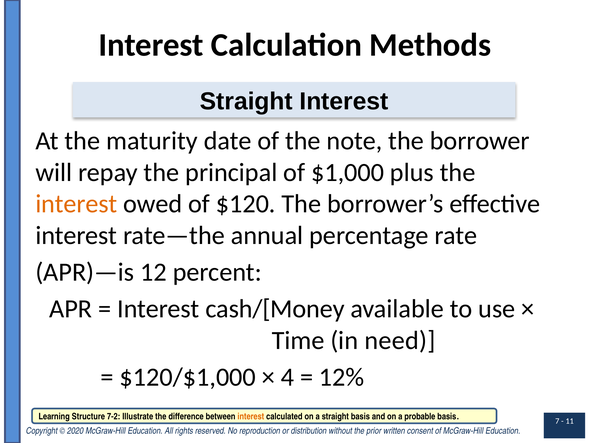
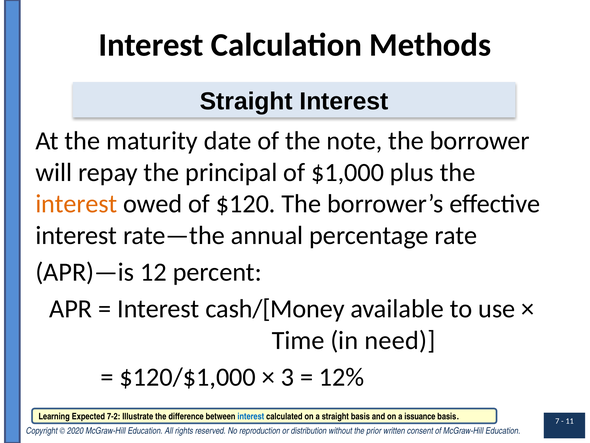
4: 4 -> 3 (287, 377)
Structure: Structure -> Expected (88, 416)
interest colour: orange -> blue (251, 416)
probable: probable -> issuance (420, 416)
